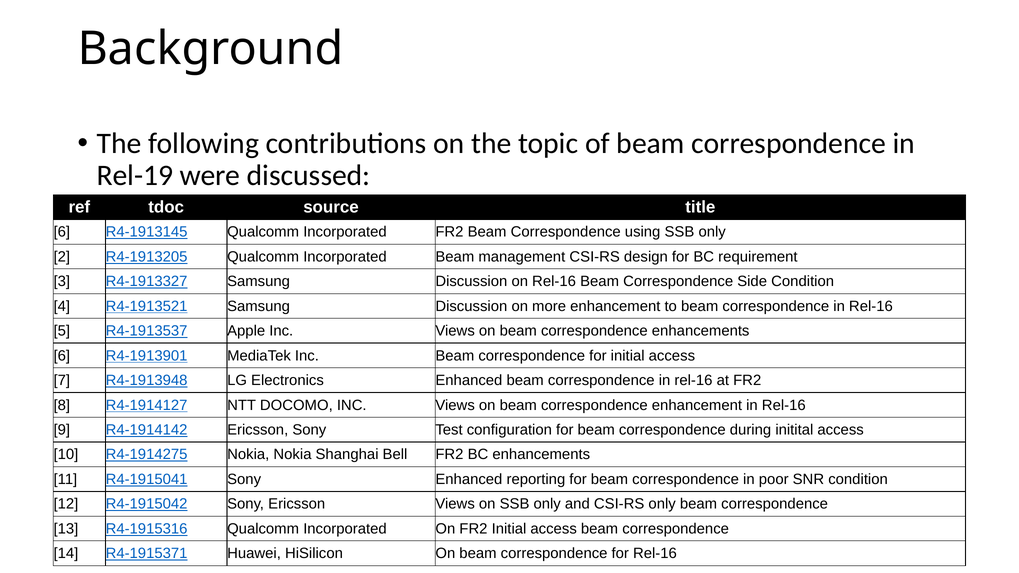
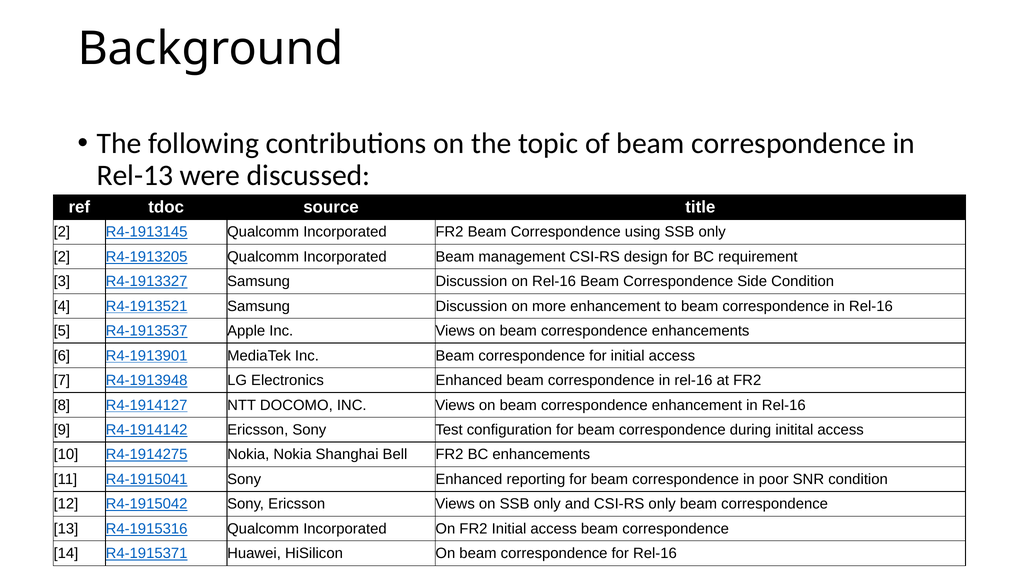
Rel-19: Rel-19 -> Rel-13 (135, 176)
6: 6 -> 2 (62, 232)
